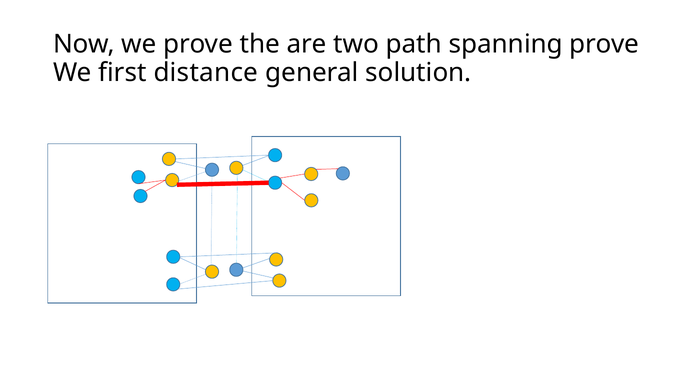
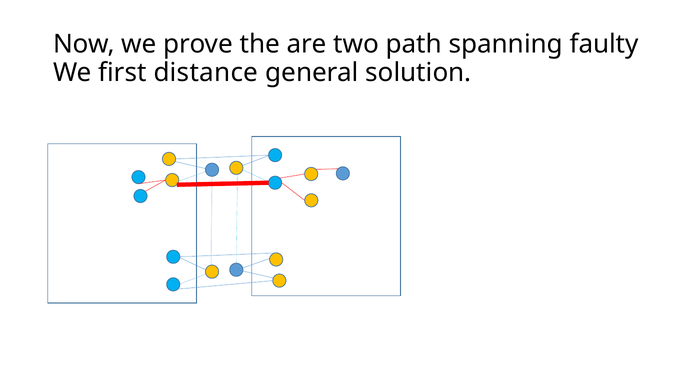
spanning prove: prove -> faulty (604, 44)
